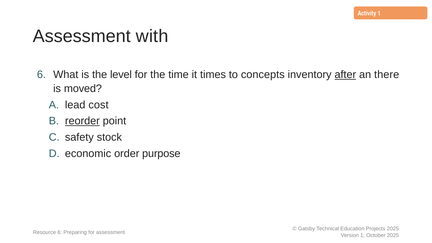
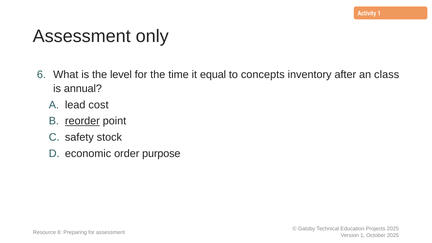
with: with -> only (152, 36)
times: times -> equal (213, 75)
after underline: present -> none (345, 75)
there: there -> class (387, 75)
moved: moved -> annual (83, 89)
